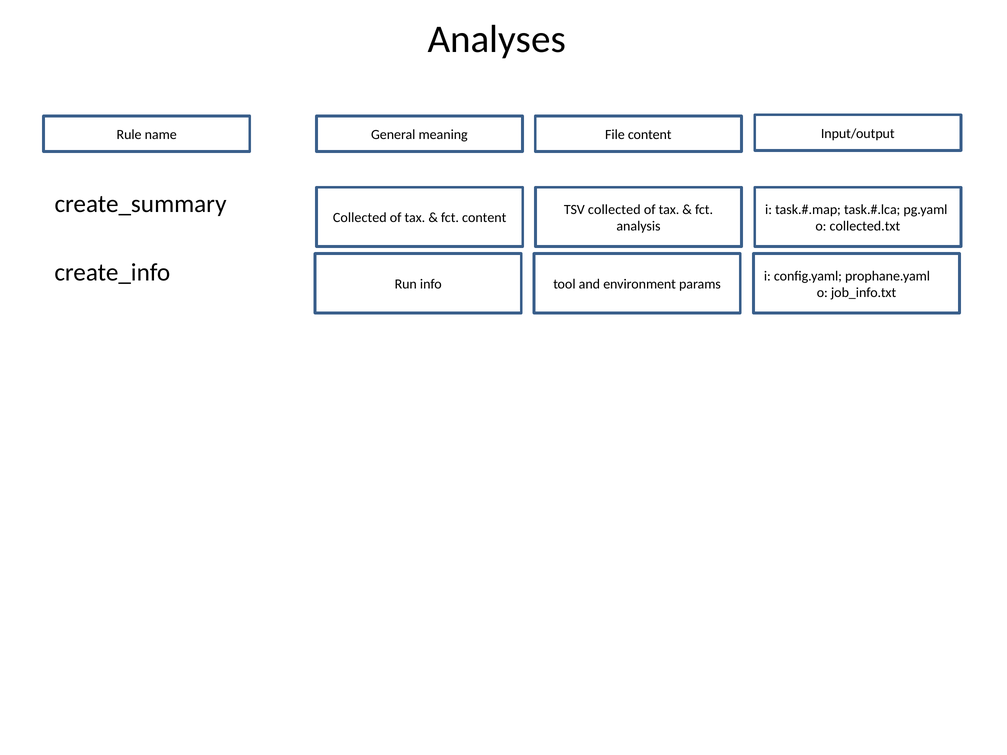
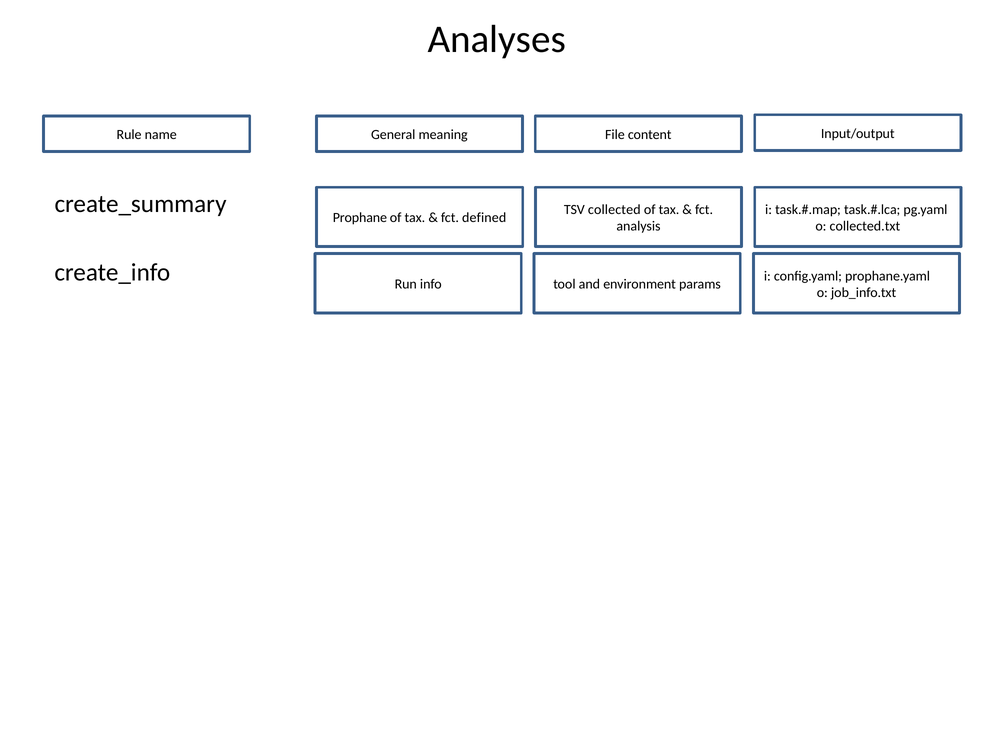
Collected: Collected -> Prophane (360, 218)
fct content: content -> defined (484, 218)
